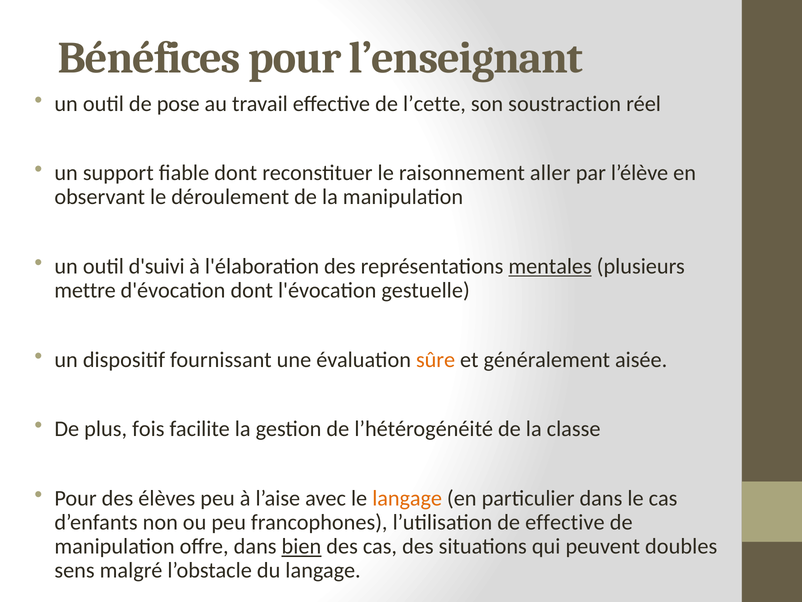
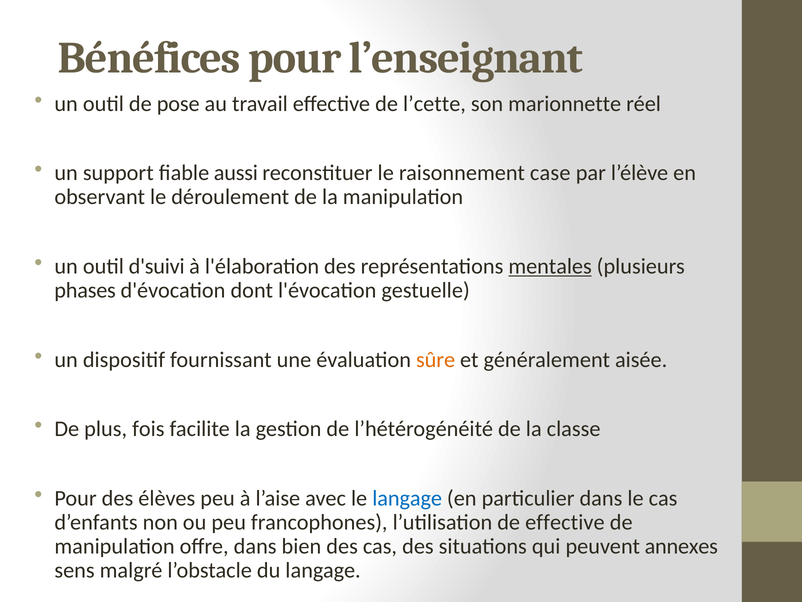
soustraction: soustraction -> marionnette (565, 104)
fiable dont: dont -> aussi (236, 173)
aller: aller -> case (550, 173)
mettre: mettre -> phases (85, 290)
langage colour: orange -> blue (407, 498)
bien underline: present -> none (301, 546)
doubles: doubles -> annexes (681, 546)
